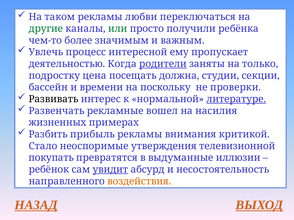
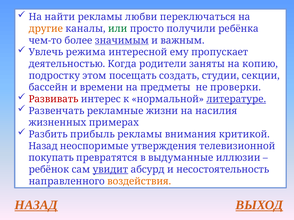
таком: таком -> найти (60, 17)
другие colour: green -> orange (46, 29)
значимым underline: none -> present (122, 40)
процесс: процесс -> режима (86, 52)
родители underline: present -> none (163, 64)
только: только -> копию (260, 64)
цена: цена -> этом (95, 76)
должна: должна -> создать (179, 76)
поскольку: поскольку -> предметы (165, 88)
Развивать colour: black -> red (53, 99)
вошел: вошел -> жизни (162, 111)
Стало: Стало -> Назад (43, 146)
